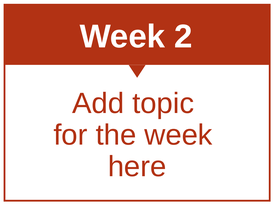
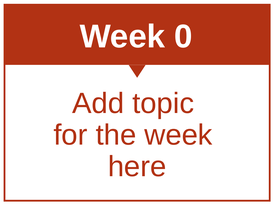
2: 2 -> 0 (183, 37)
